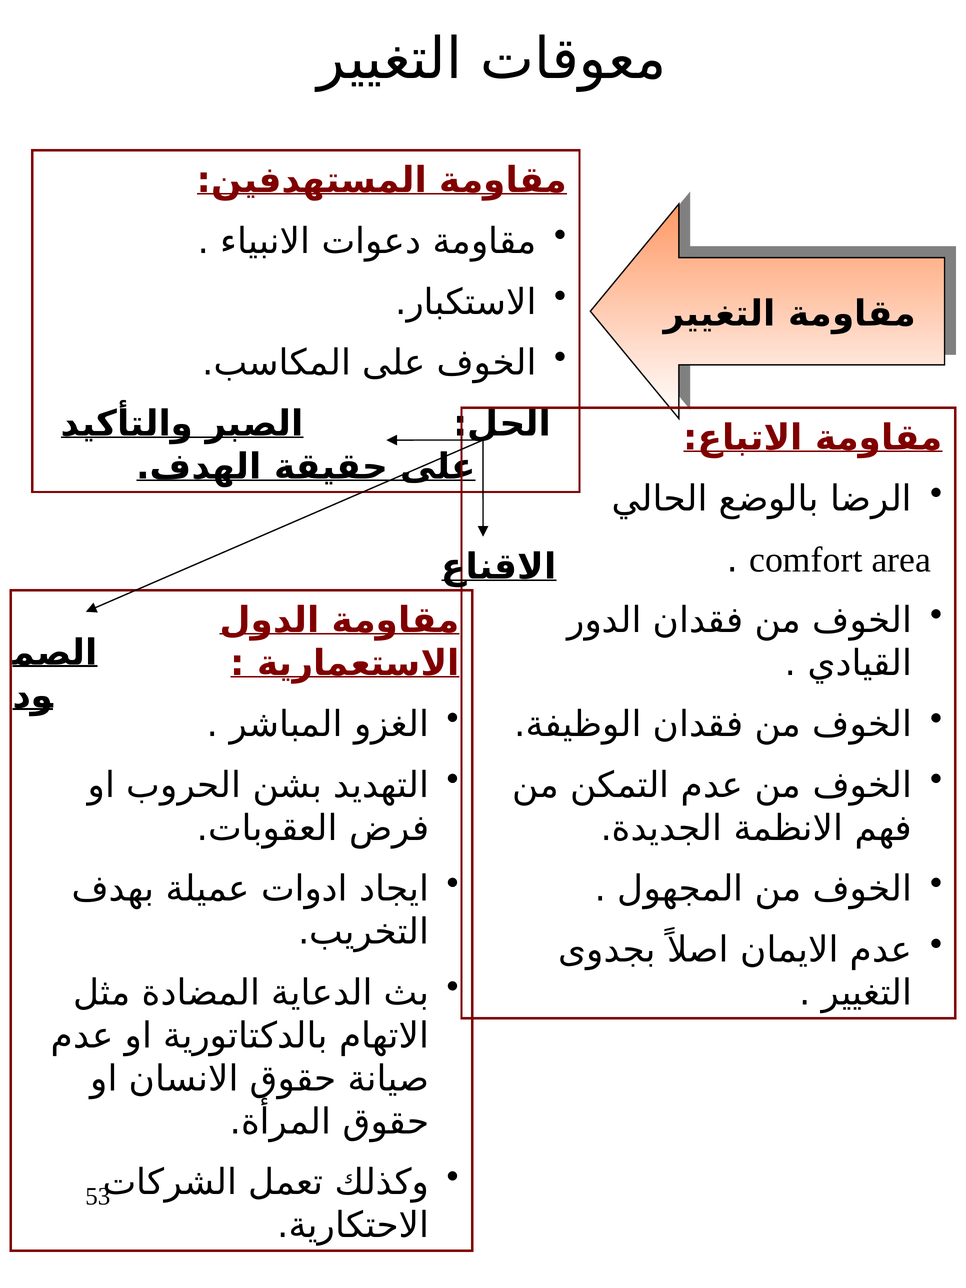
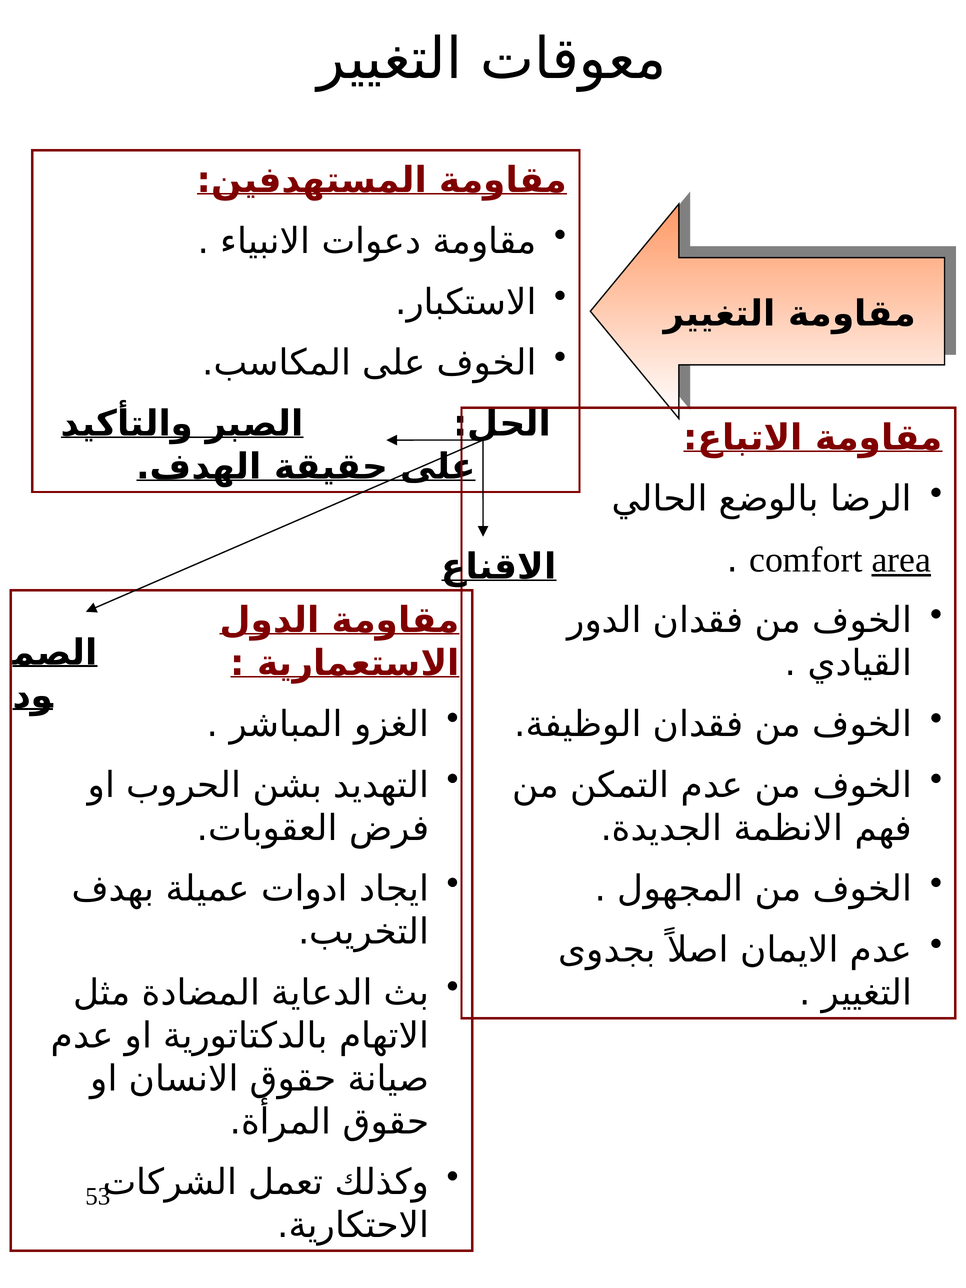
area underline: none -> present (901, 560)
